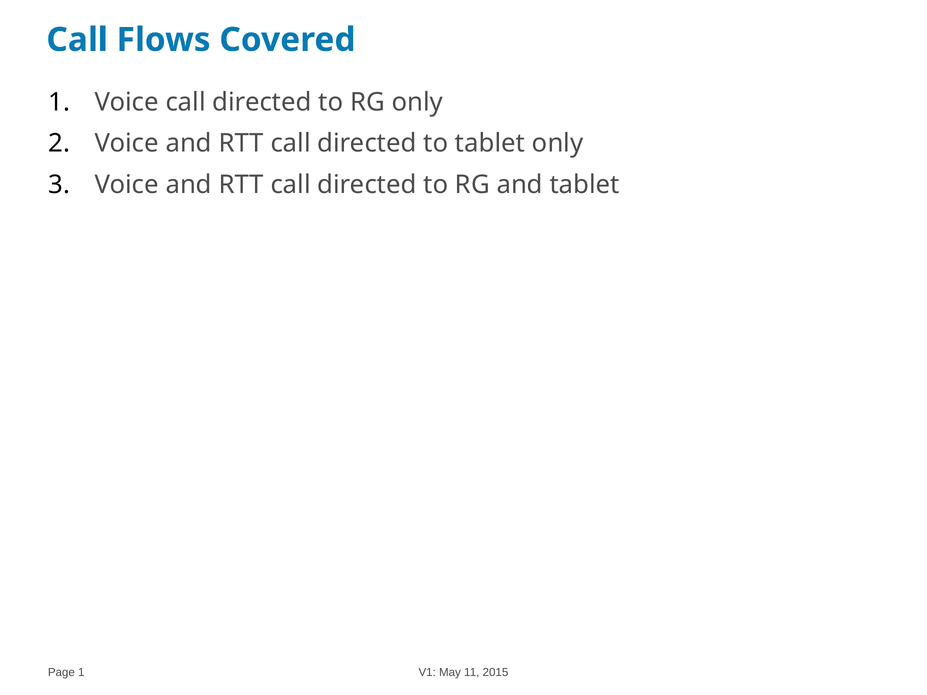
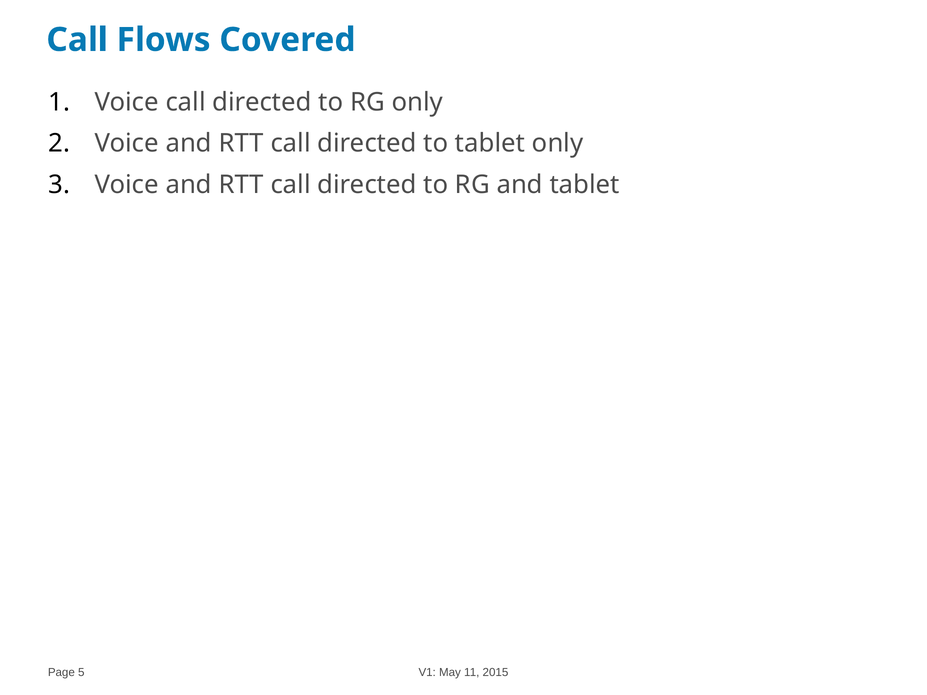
Page 1: 1 -> 5 (81, 673)
